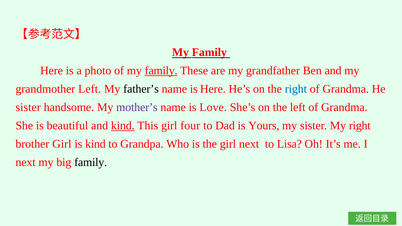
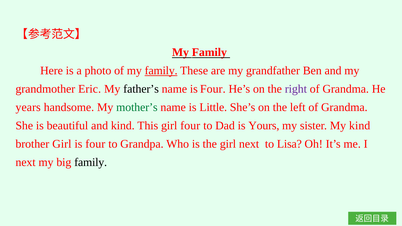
grandmother Left: Left -> Eric (90, 89)
name is Here: Here -> Four (213, 89)
right colour: blue -> purple (296, 89)
sister: sister -> years (28, 107)
mother’s colour: purple -> green (137, 107)
Love: Love -> Little (213, 107)
kind underline: present -> none (123, 126)
My right: right -> kind (360, 126)
kind: kind -> four (95, 144)
